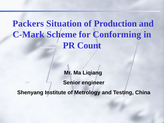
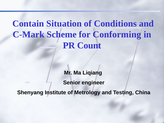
Packers: Packers -> Contain (28, 24)
Production: Production -> Conditions (115, 24)
